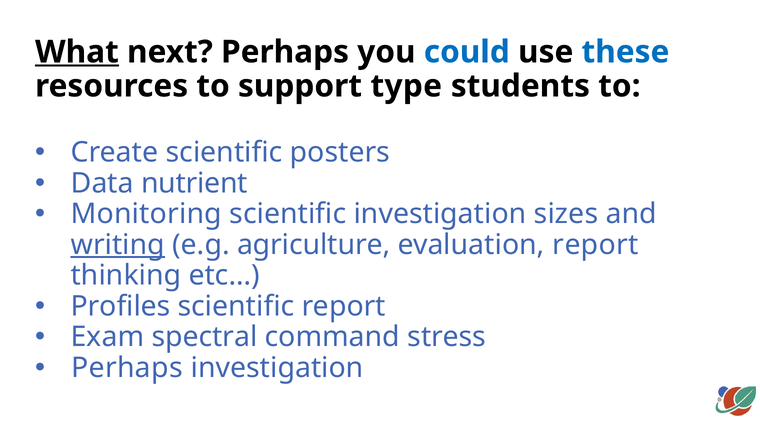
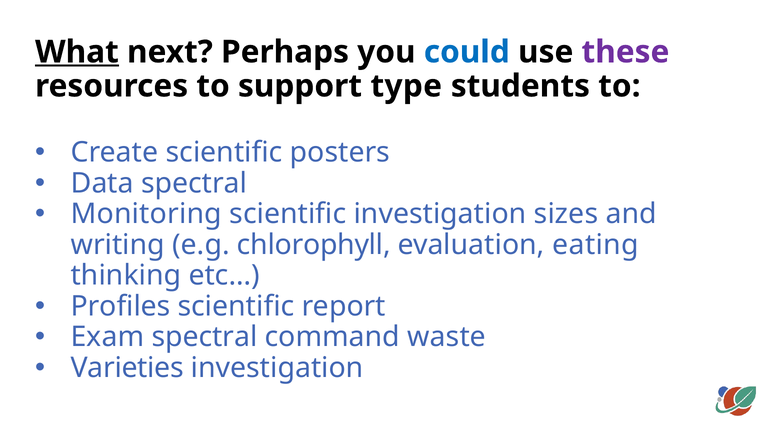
these colour: blue -> purple (625, 52)
Data nutrient: nutrient -> spectral (194, 184)
writing underline: present -> none (118, 245)
agriculture: agriculture -> chlorophyll (314, 245)
evaluation report: report -> eating (596, 245)
stress: stress -> waste (447, 337)
Perhaps: Perhaps -> Varieties (127, 368)
